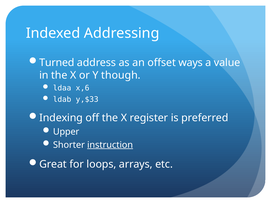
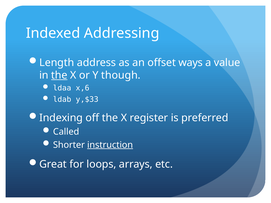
Turned: Turned -> Length (57, 63)
the underline: none -> present (59, 75)
Upper: Upper -> Called (66, 132)
